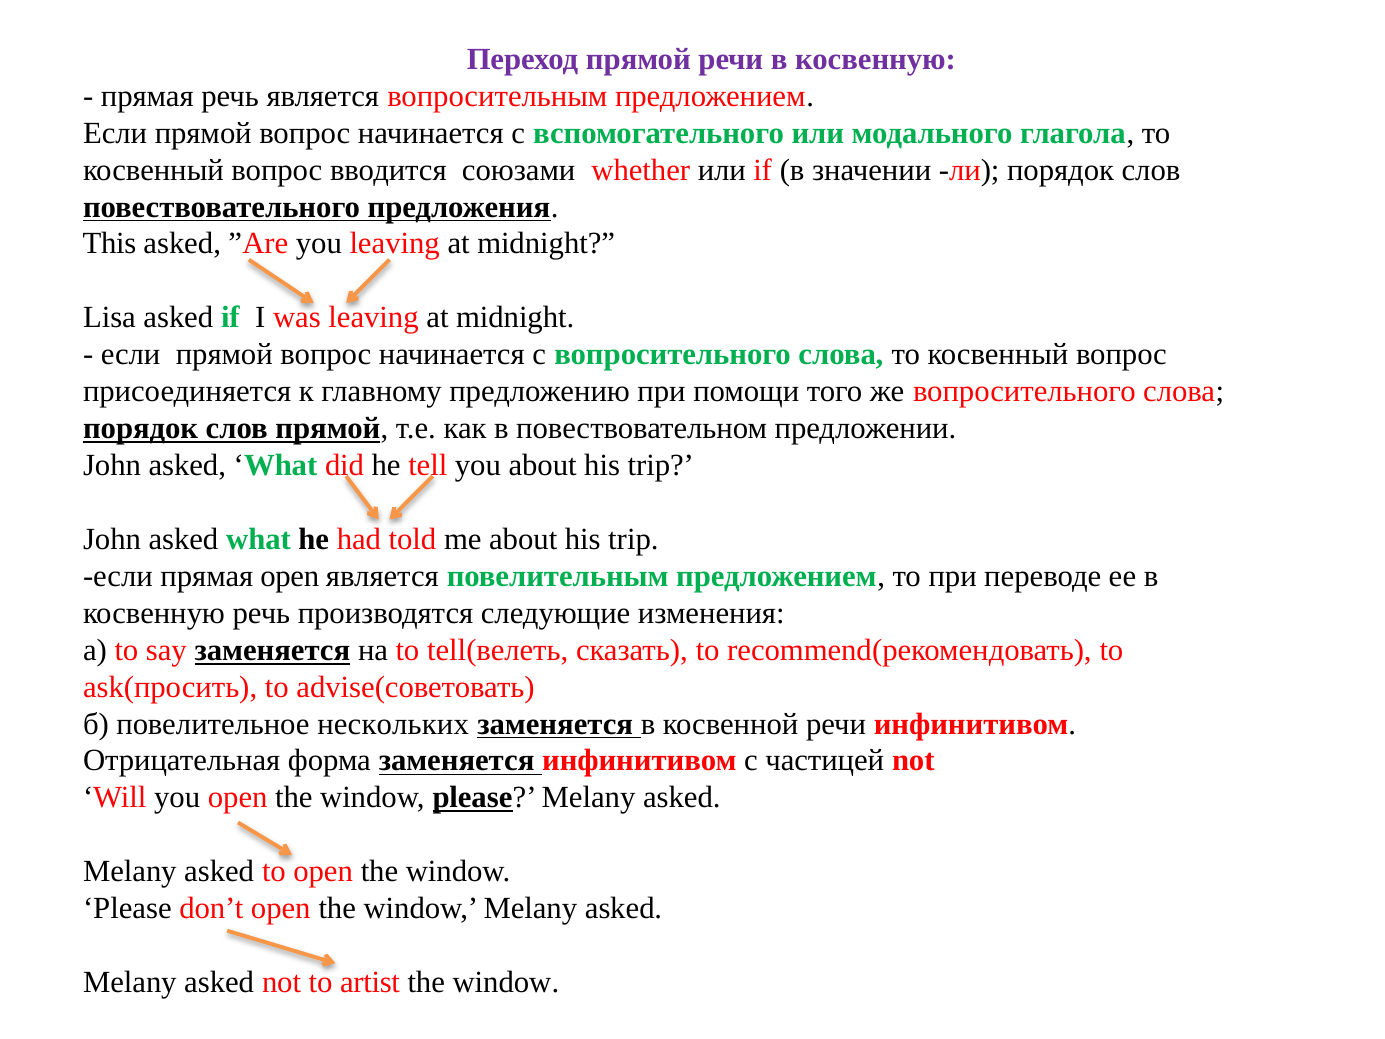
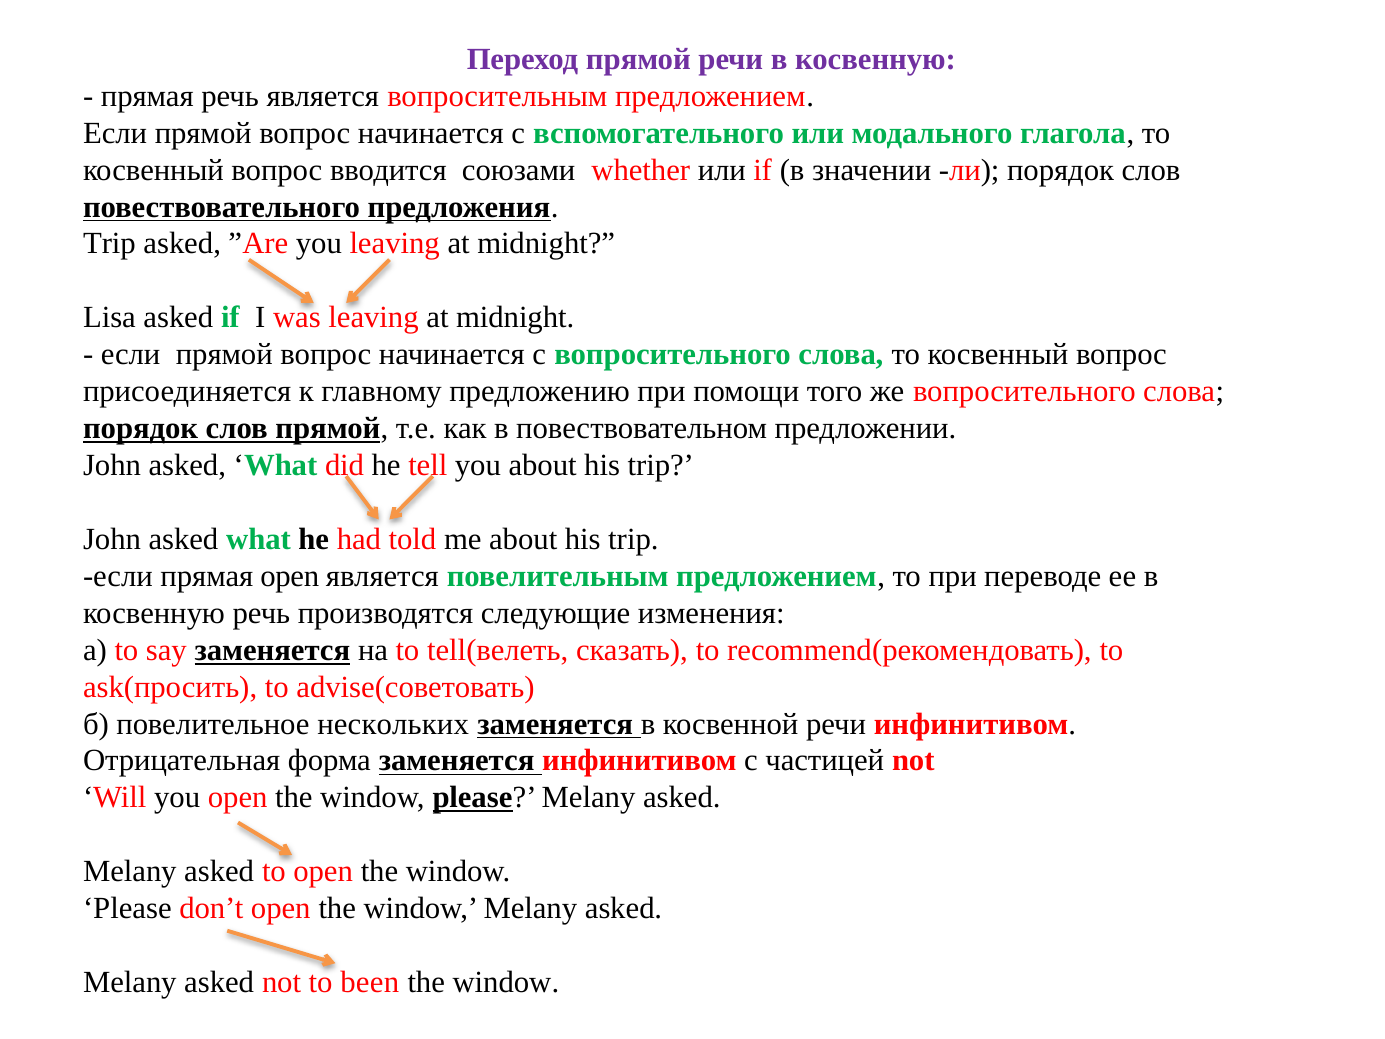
This: This -> Trip (109, 244)
artist: artist -> been (370, 982)
